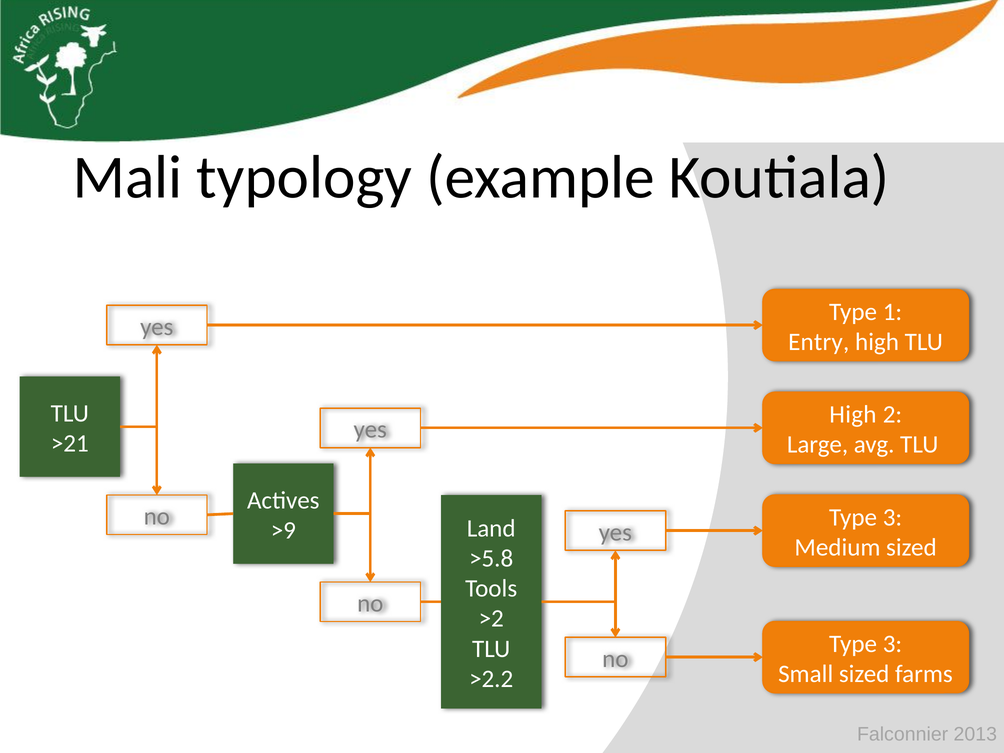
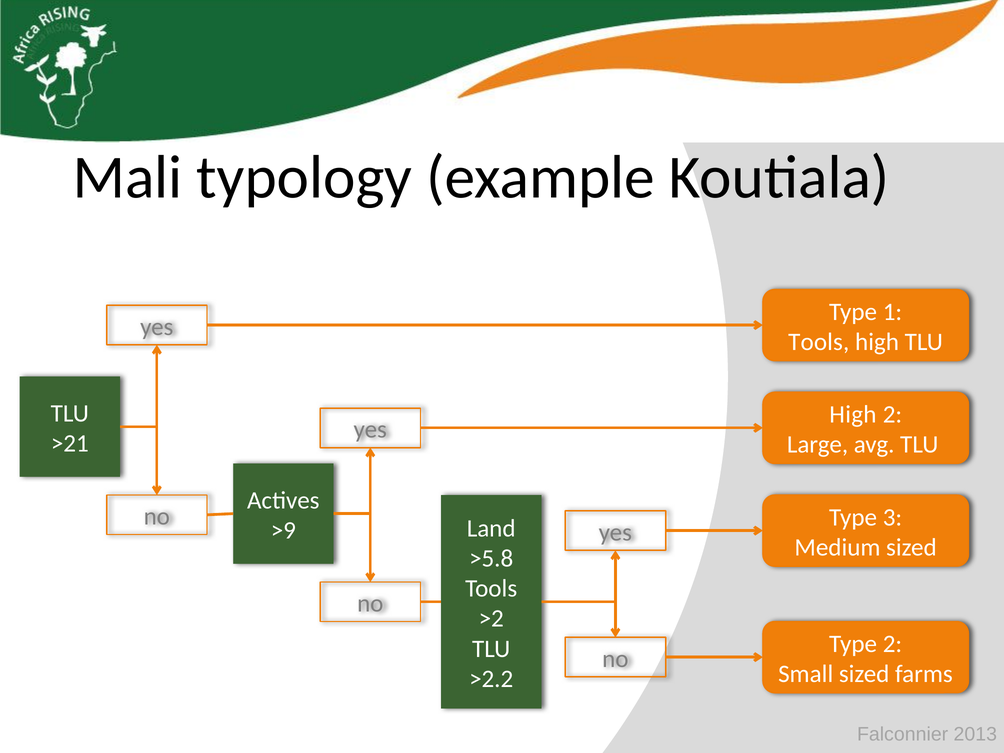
Entry: Entry -> Tools (819, 342)
3: 3 -> 2 (892, 644)
